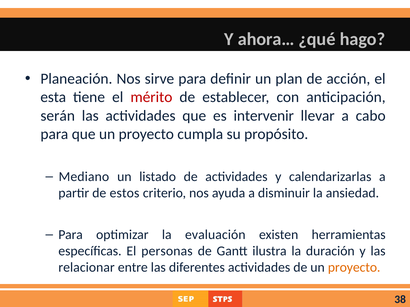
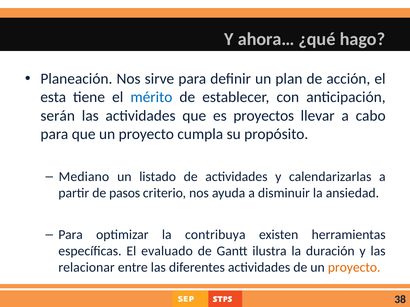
mérito colour: red -> blue (151, 97)
intervenir: intervenir -> proyectos (264, 116)
estos: estos -> pasos (125, 193)
evaluación: evaluación -> contribuya (215, 235)
personas: personas -> evaluado (167, 251)
